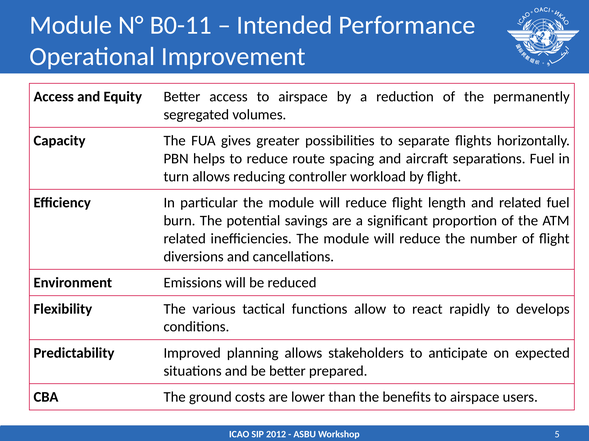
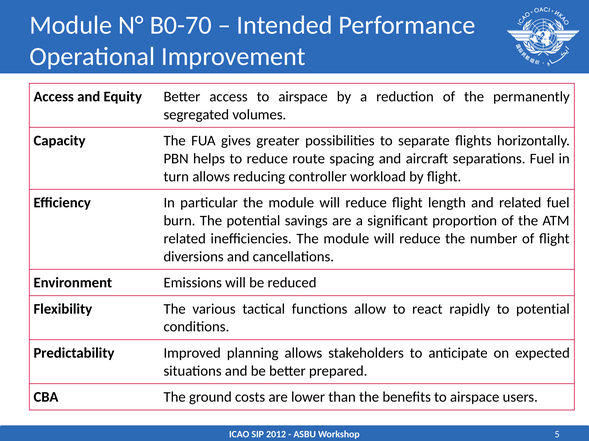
B0-11: B0-11 -> B0-70 (181, 25)
to develops: develops -> potential (543, 309)
